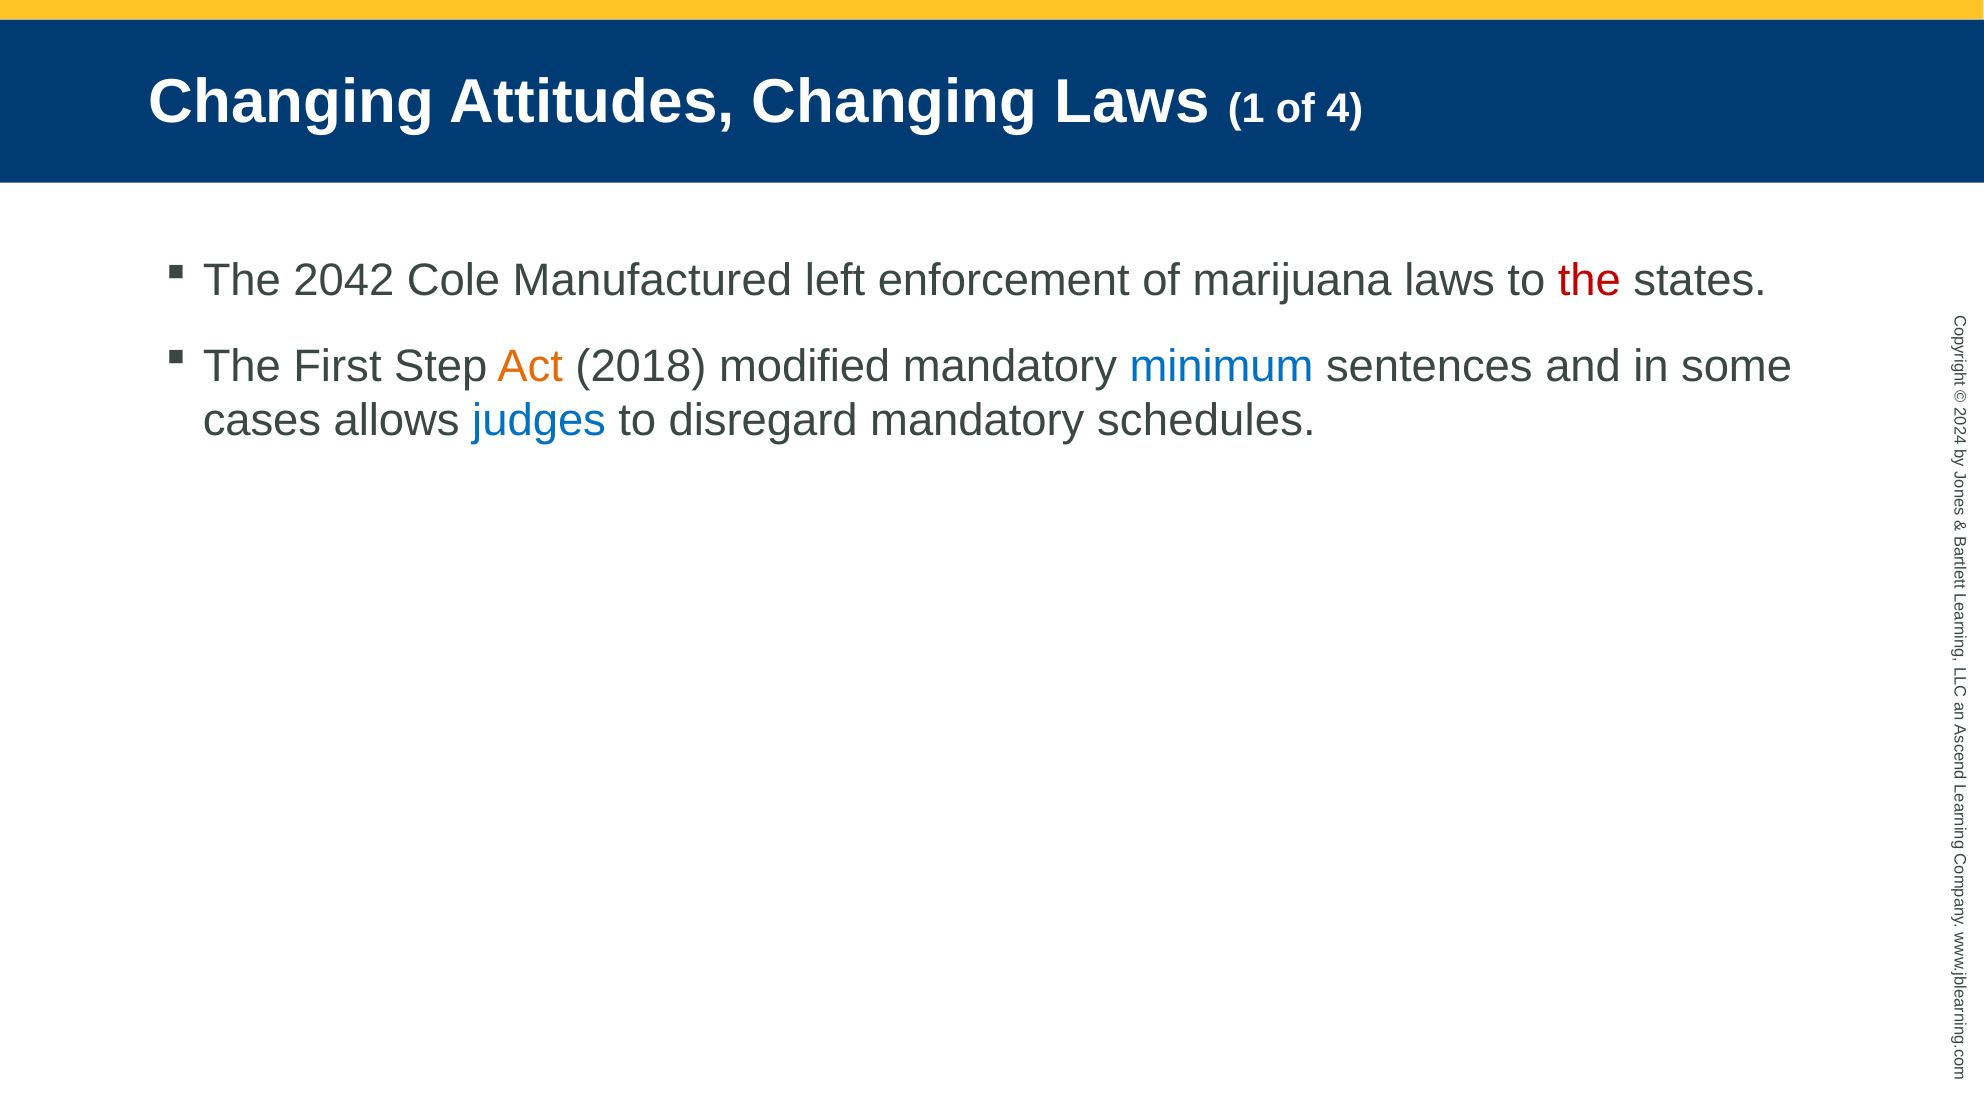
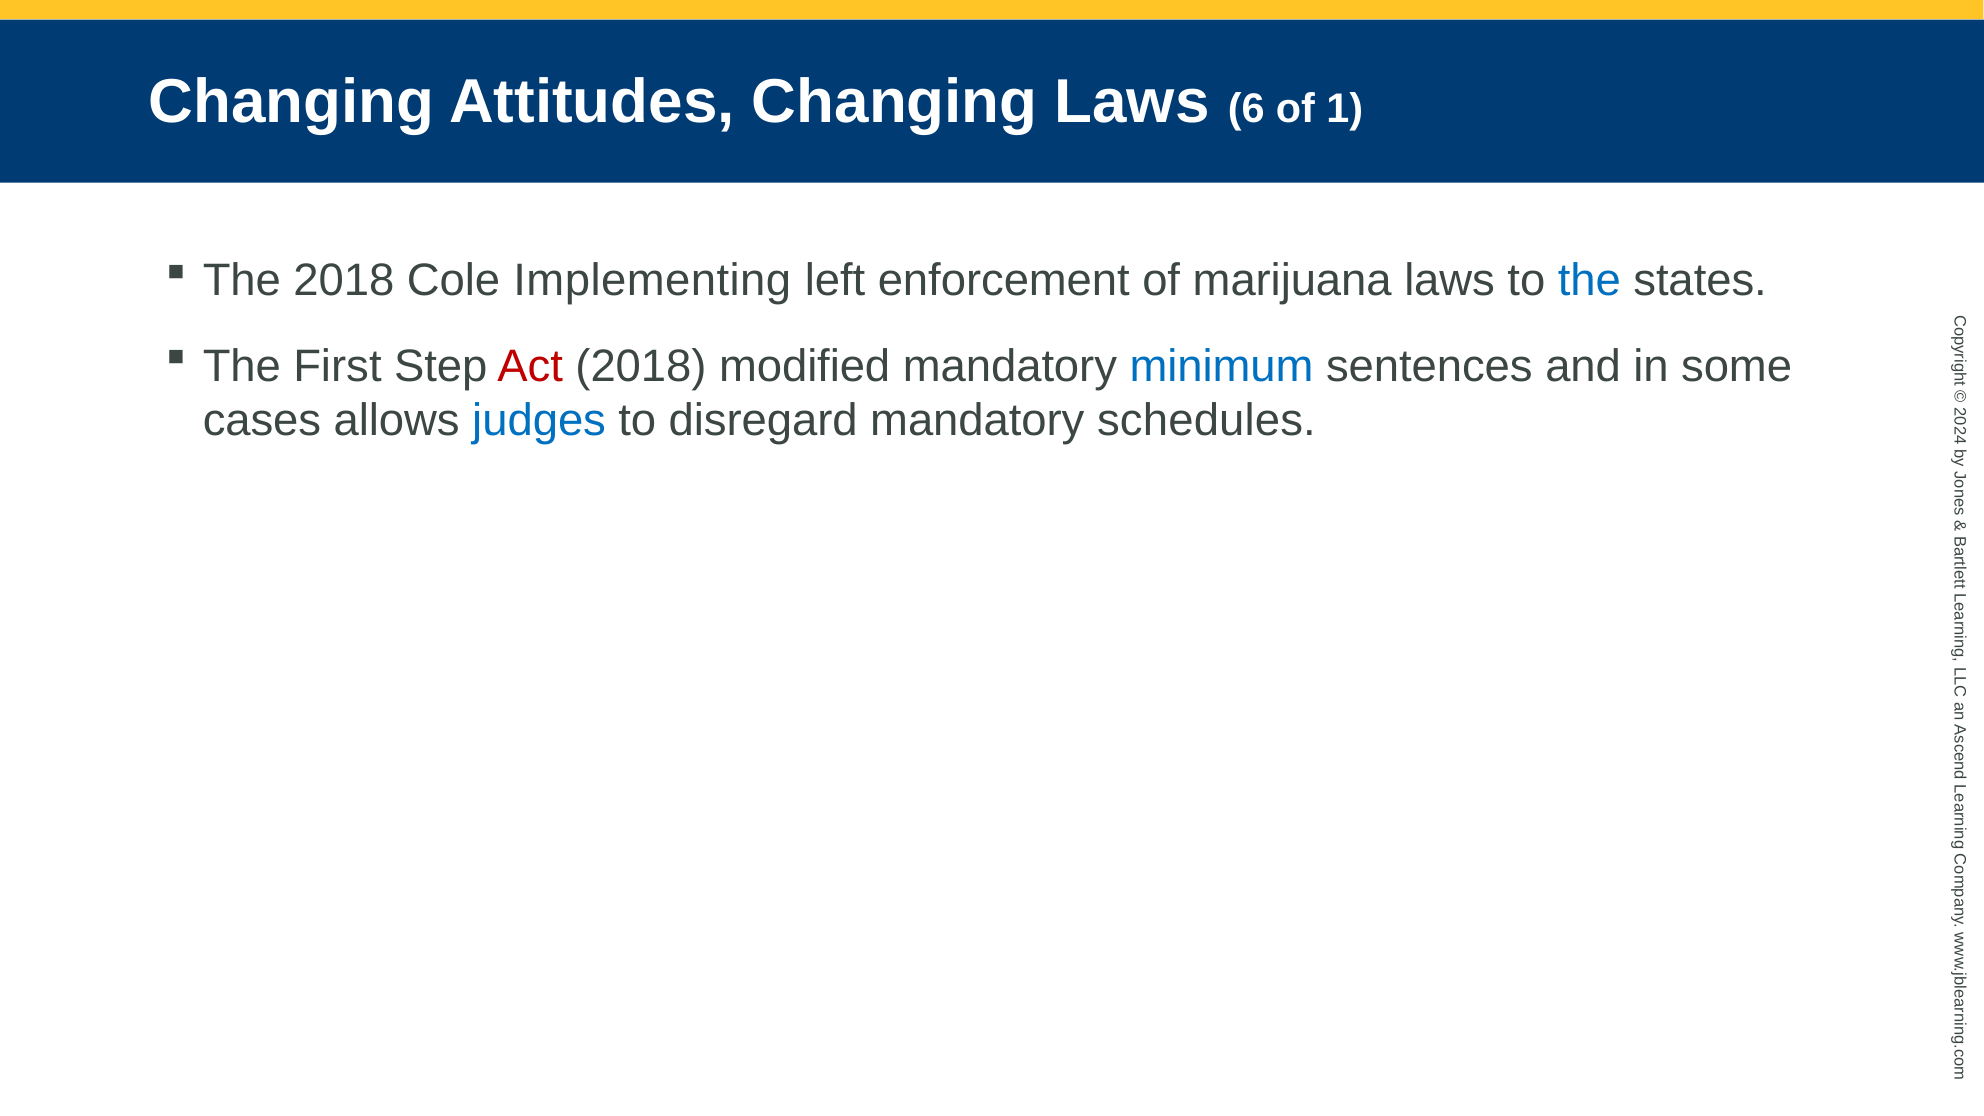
1: 1 -> 6 (1246, 109)
of 4: 4 -> 1 (1345, 109)
The 2042: 2042 -> 2018 (344, 280)
Manufactured: Manufactured -> Implementing (652, 280)
the colour: red -> blue (1589, 280)
Act colour: orange -> red (530, 366)
